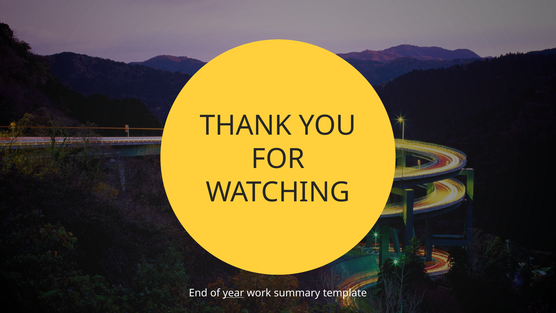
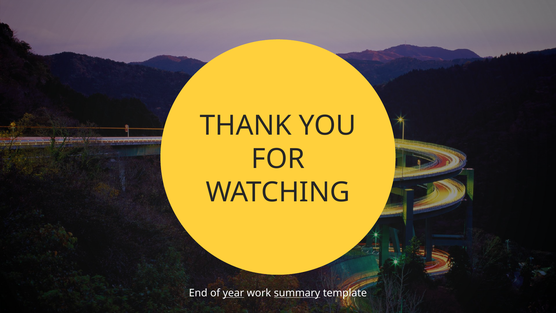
summary underline: none -> present (297, 293)
